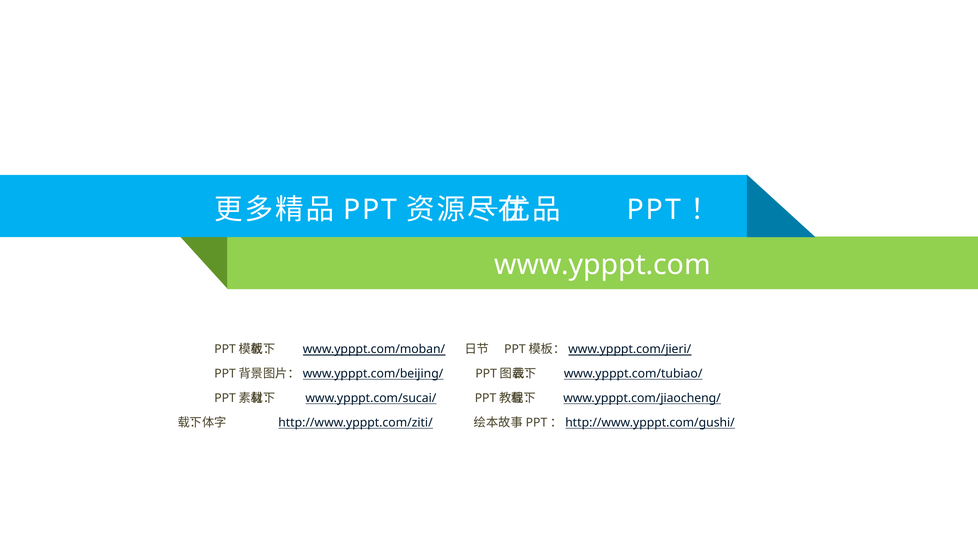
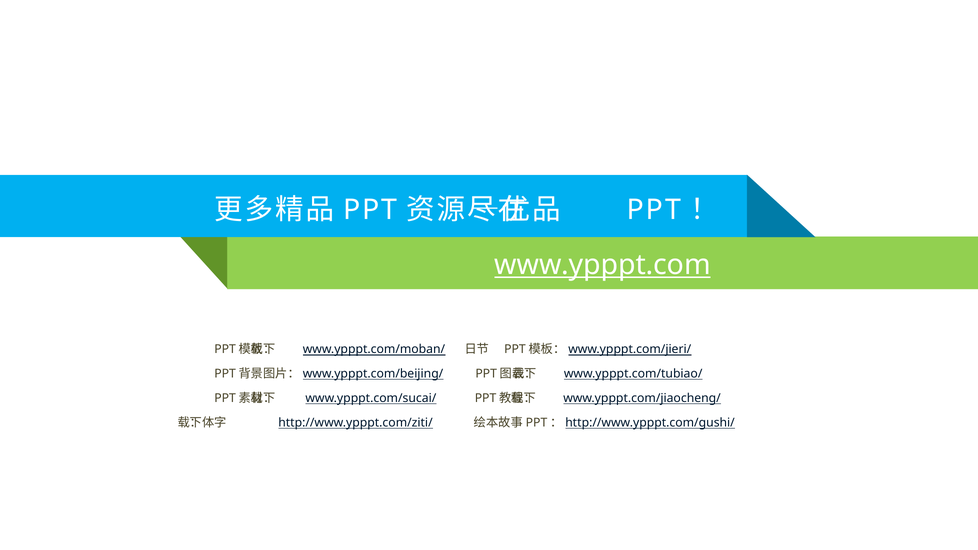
www.ypppt.com underline: none -> present (603, 265)
